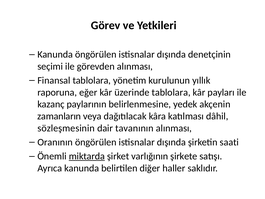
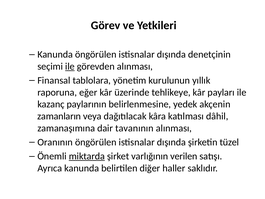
ile underline: none -> present (70, 66)
üzerinde tablolara: tablolara -> tehlikeye (171, 92)
sözleşmesinin: sözleşmesinin -> zamanaşımına (66, 128)
saati: saati -> tüzel (229, 142)
şirkete: şirkete -> verilen (184, 156)
